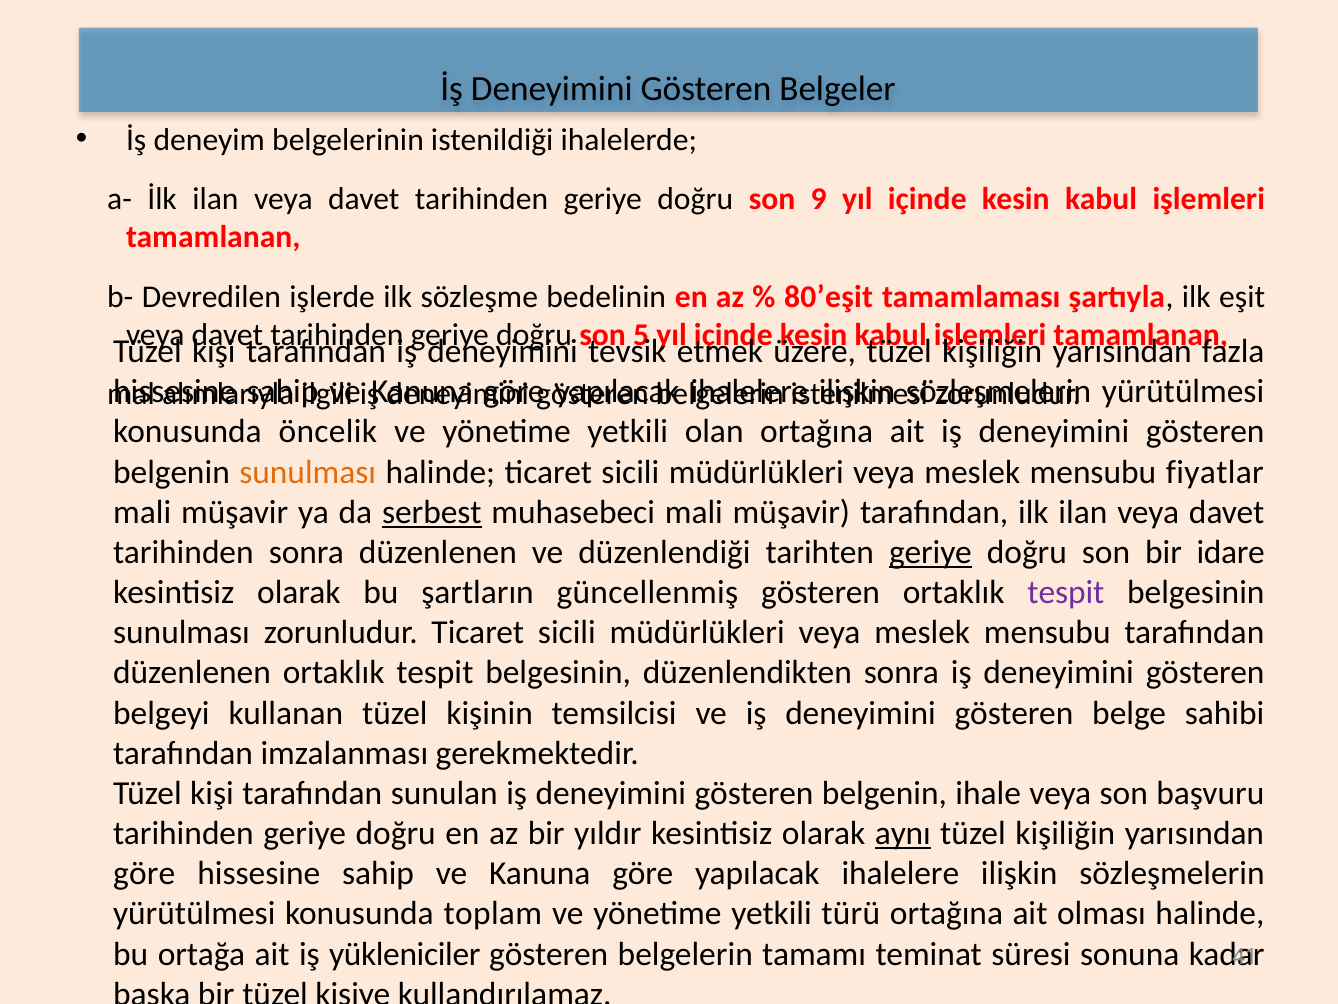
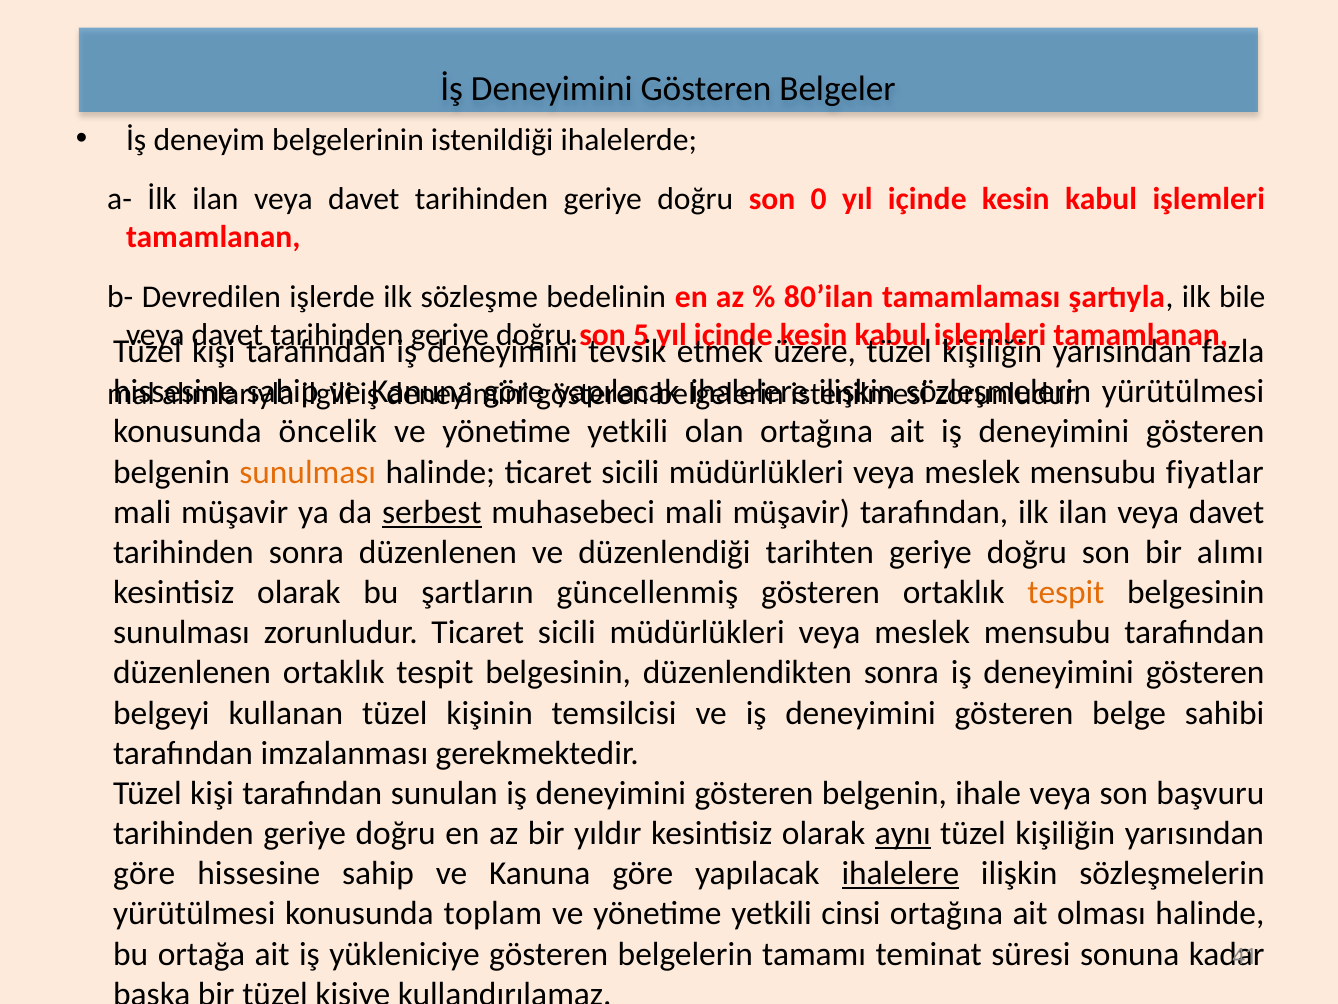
9: 9 -> 0 (819, 199)
80’eşit: 80’eşit -> 80’ilan (829, 297)
eşit: eşit -> bile (1242, 297)
geriye underline: present -> none (931, 552)
idare: idare -> alımı (1230, 552)
tespit colour: purple -> orange (1066, 592)
ihalelere underline: none -> present (900, 873)
türü: türü -> cinsi (851, 913)
yükleniciler: yükleniciler -> yükleniciye (405, 954)
